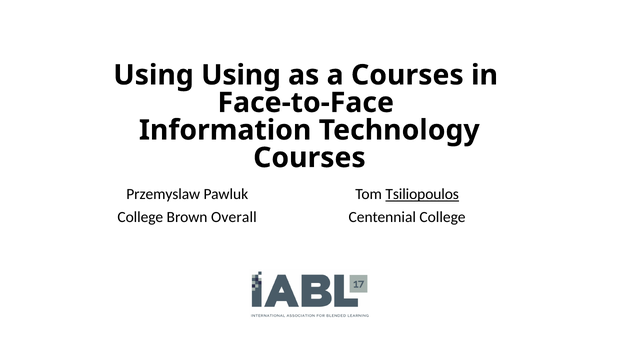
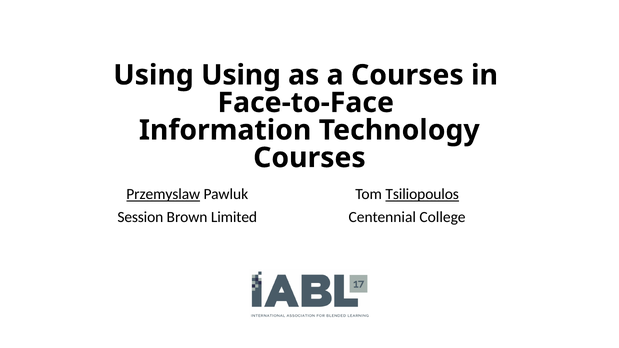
Przemyslaw underline: none -> present (163, 194)
College: College -> Session (140, 217)
Overall: Overall -> Limited (234, 217)
